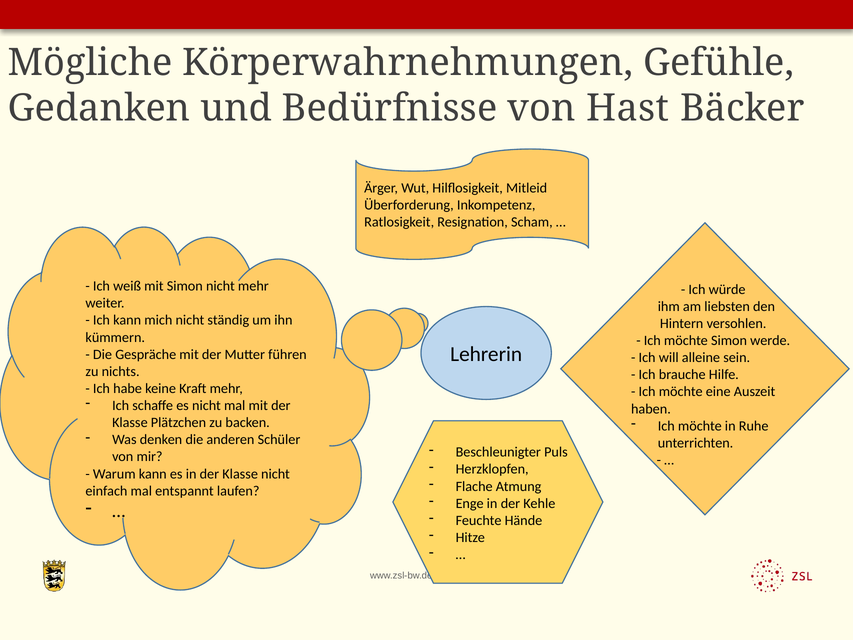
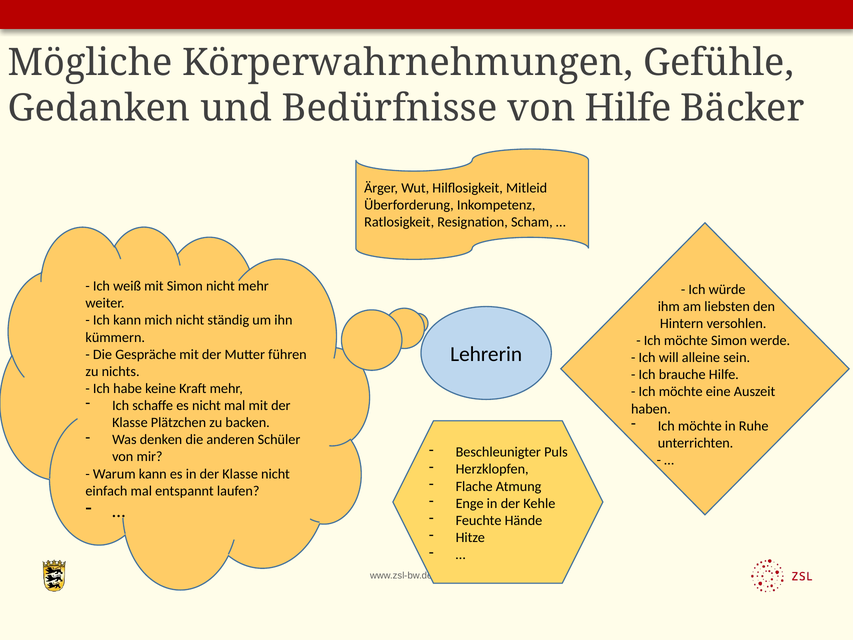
von Hast: Hast -> Hilfe (628, 108)
